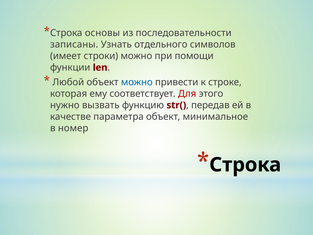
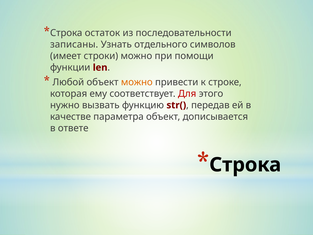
основы: основы -> остаток (102, 33)
можно colour: blue -> orange (137, 82)
минимальное: минимальное -> дописывается (215, 117)
номер: номер -> ответе (73, 128)
